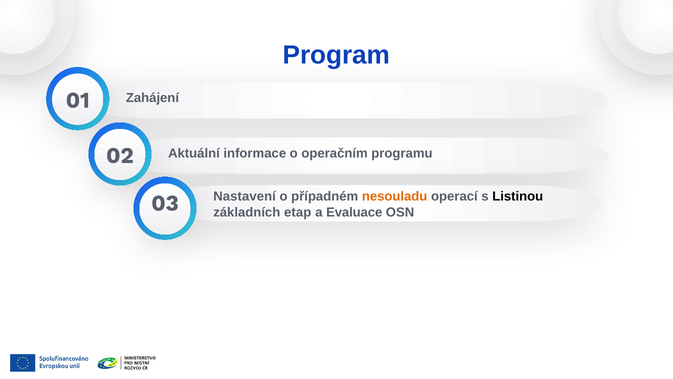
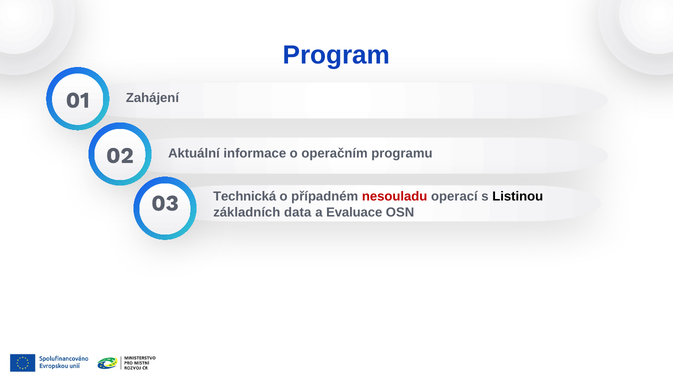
Nastavení: Nastavení -> Technická (245, 196)
nesouladu colour: orange -> red (395, 196)
etap: etap -> data (298, 212)
